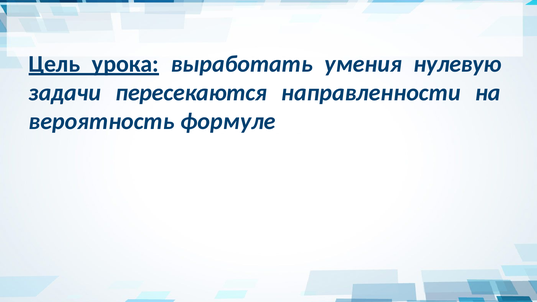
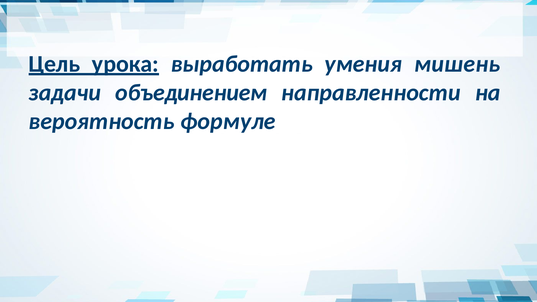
нулевую: нулевую -> мишень (457, 64)
пересекаются: пересекаются -> объединением (191, 93)
